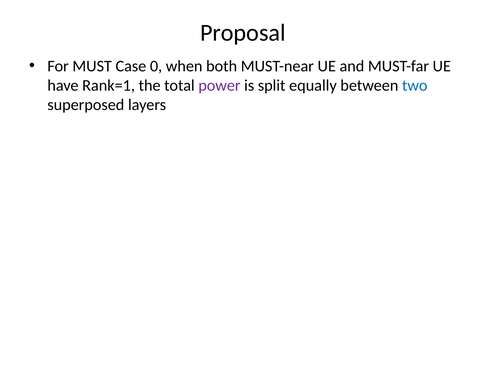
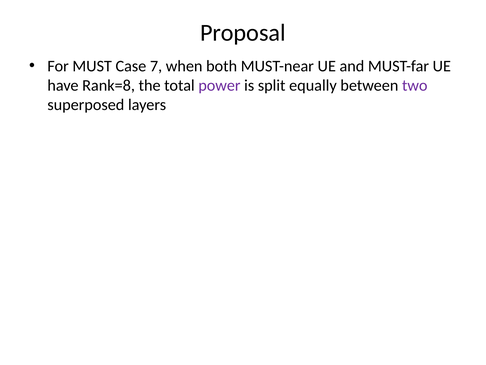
0: 0 -> 7 (156, 66)
Rank=1: Rank=1 -> Rank=8 (109, 85)
two colour: blue -> purple (415, 85)
